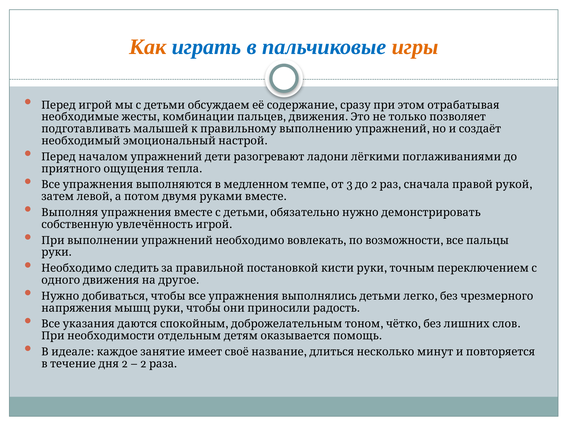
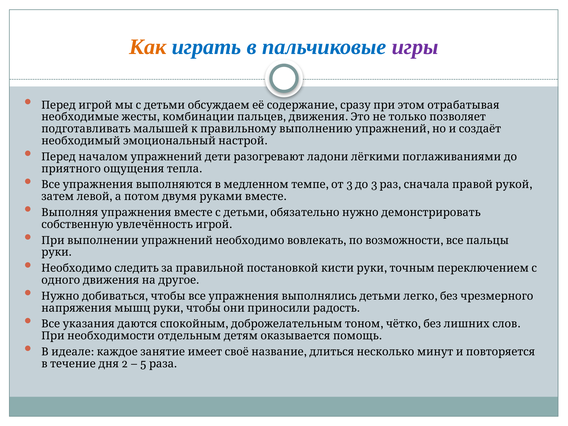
игры colour: orange -> purple (415, 47)
3 2: 2 -> 3 (374, 185)
2: 2 -> 5 (143, 364)
